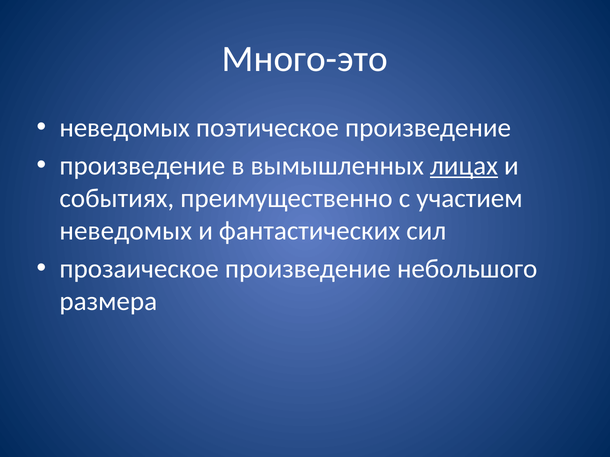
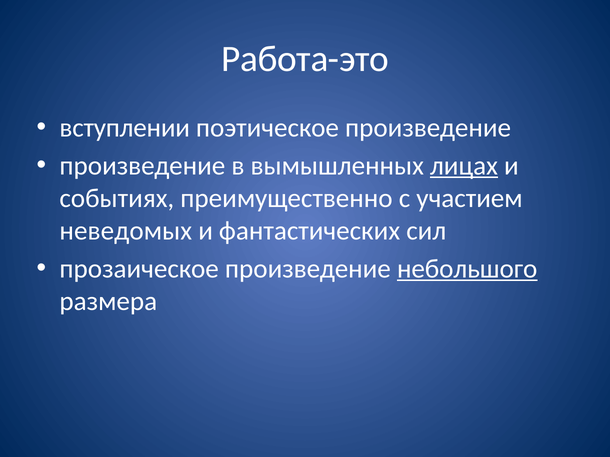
Много-это: Много-это -> Работа-это (305, 59)
неведомых: неведомых -> вступлении (125, 128)
небольшого underline: none -> present (467, 269)
